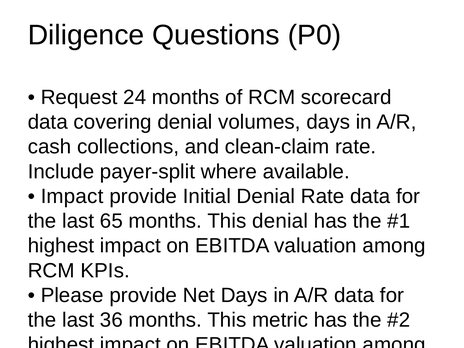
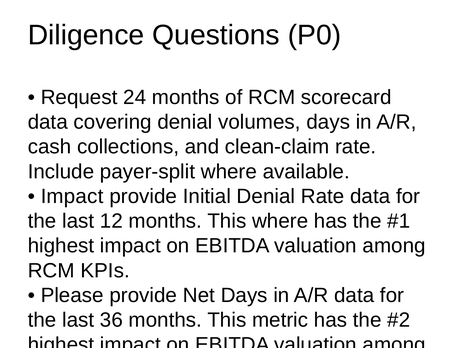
65: 65 -> 12 (111, 221)
This denial: denial -> where (280, 221)
